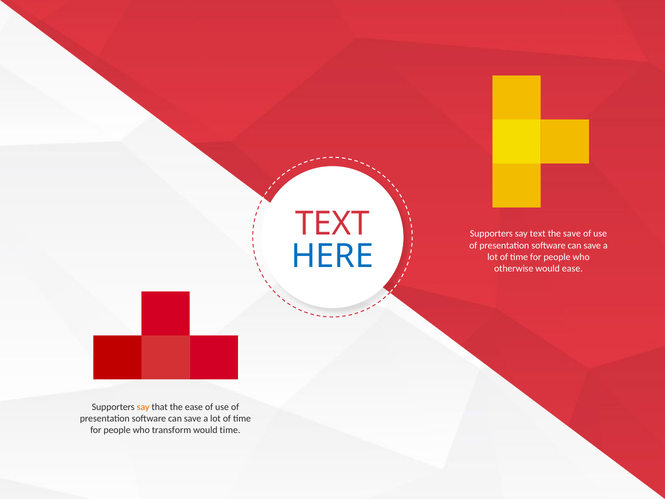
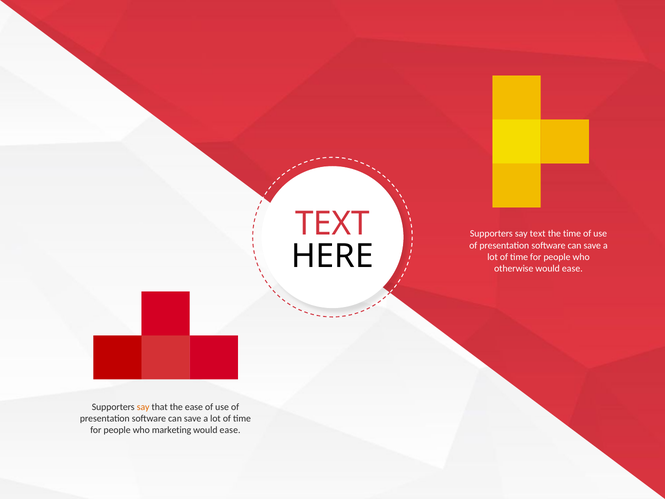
the save: save -> time (572, 234)
HERE colour: blue -> black (332, 256)
transform: transform -> marketing (172, 430)
time: time -> ease (230, 430)
